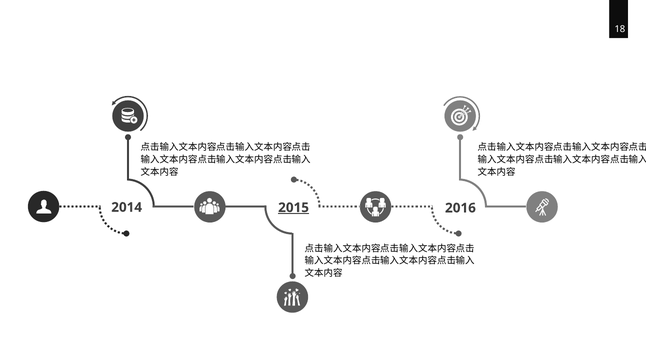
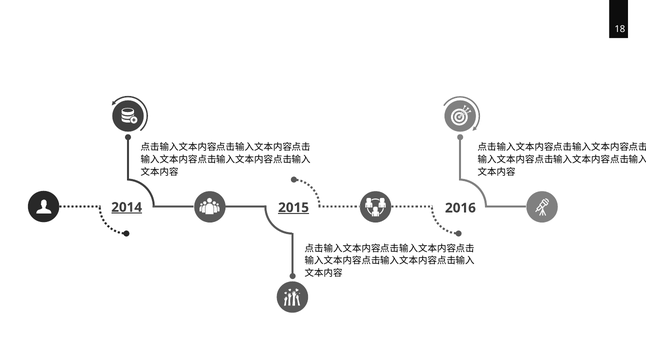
2014 underline: none -> present (127, 208)
